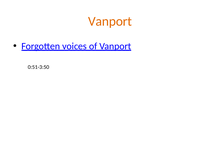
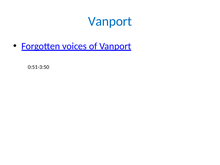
Vanport colour: orange -> blue (110, 21)
